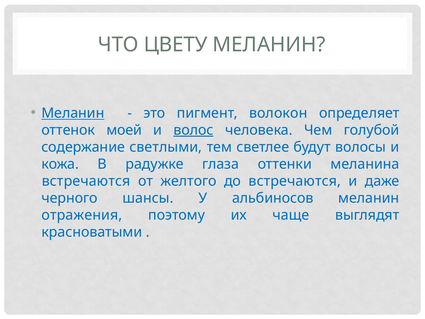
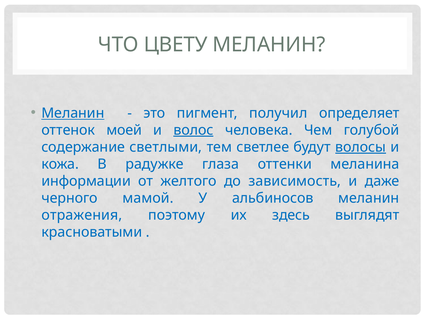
волокон: волокон -> получил (278, 113)
волосы underline: none -> present (361, 147)
встречаются: встречаются -> информации (86, 181)
до встречаются: встречаются -> зависимость (295, 181)
шансы: шансы -> мамой (148, 198)
чаще: чаще -> здесь (291, 215)
